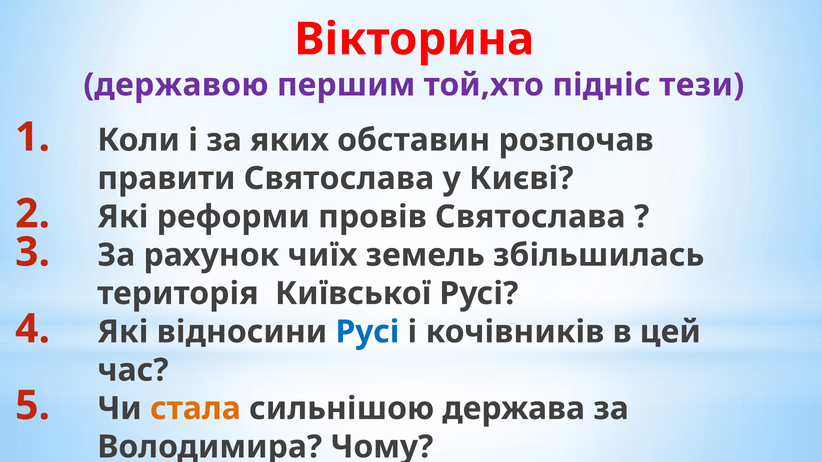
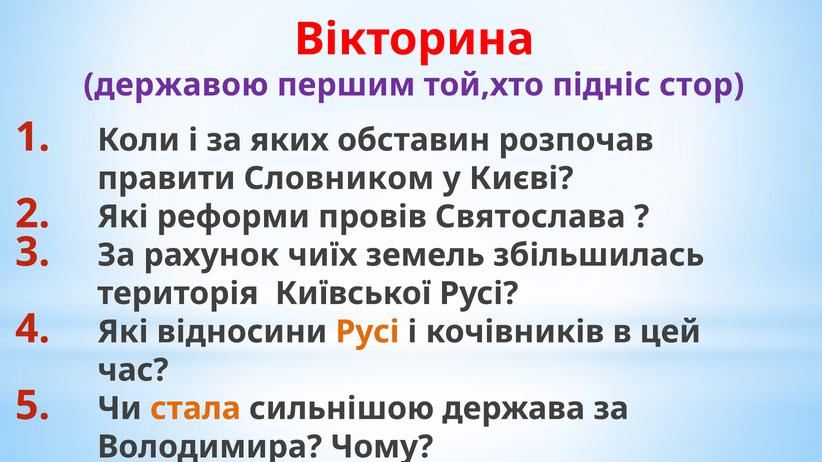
тези: тези -> стор (702, 85)
правити Святослава: Святослава -> Словником (339, 179)
Русі colour: blue -> orange (368, 332)
